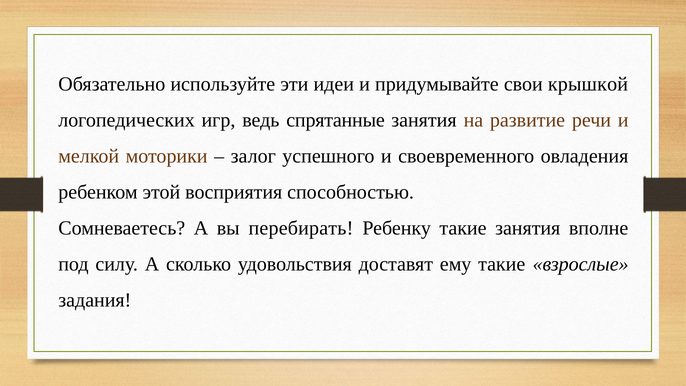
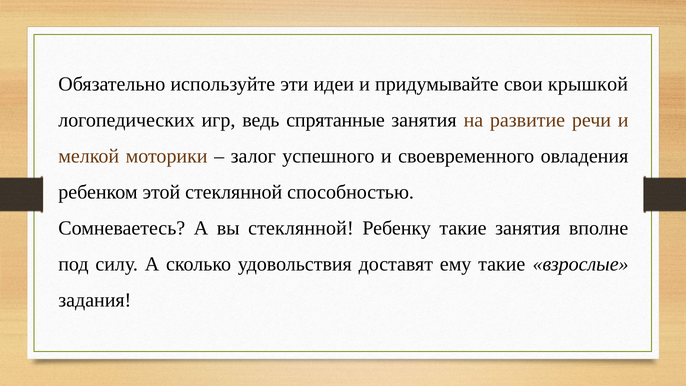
этой восприятия: восприятия -> стеклянной (234, 192)
вы перебирать: перебирать -> стеклянной (301, 228)
